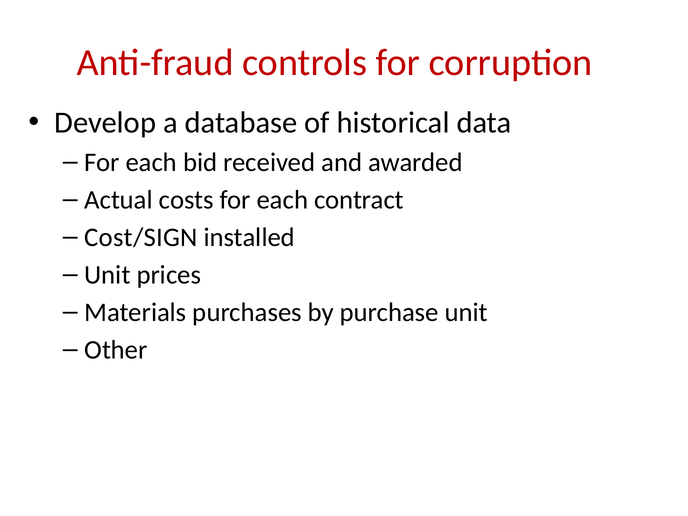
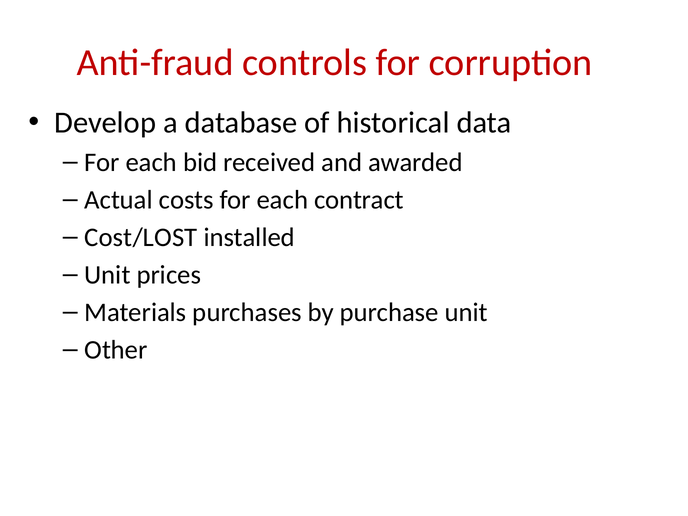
Cost/SIGN: Cost/SIGN -> Cost/LOST (141, 237)
